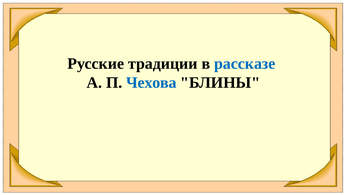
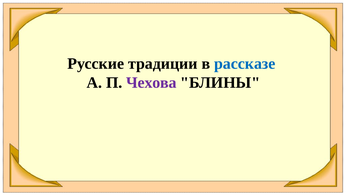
Чехова colour: blue -> purple (151, 83)
